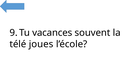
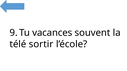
joues: joues -> sortir (41, 44)
